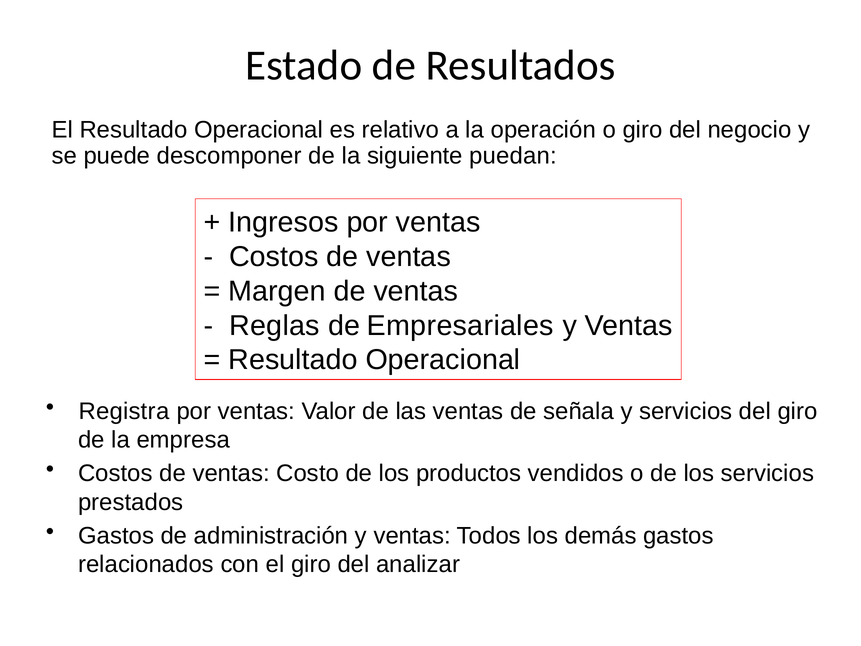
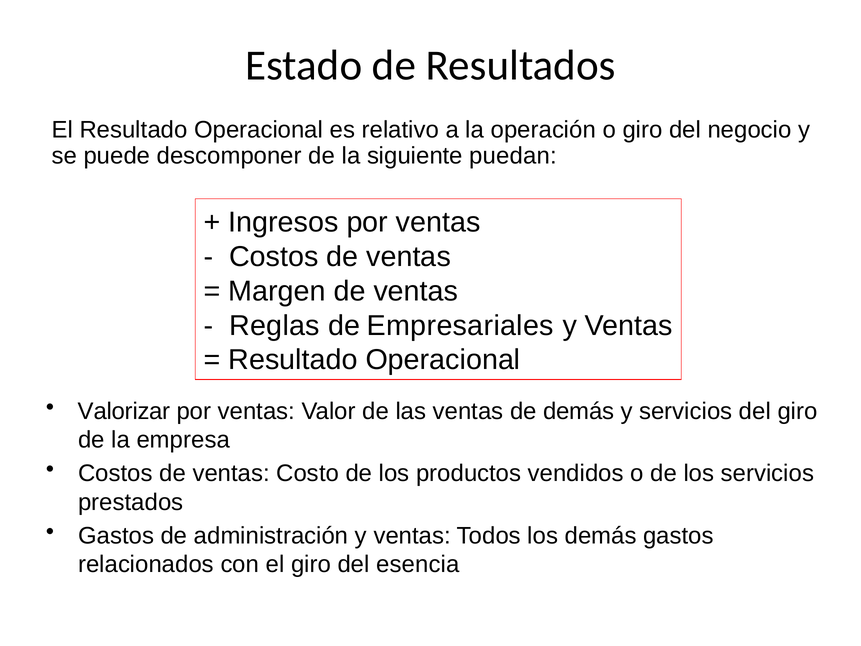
Registra: Registra -> Valorizar (124, 411)
de señala: señala -> demás (579, 411)
analizar: analizar -> esencia (418, 564)
